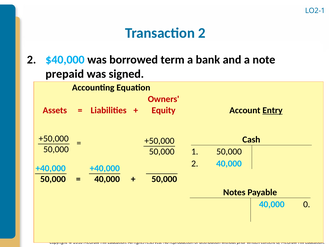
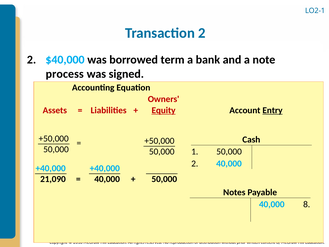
prepaid: prepaid -> process (65, 74)
Equity underline: none -> present (164, 110)
50,000: 50,000 -> 21,090 (53, 179)
0: 0 -> 8 (307, 204)
